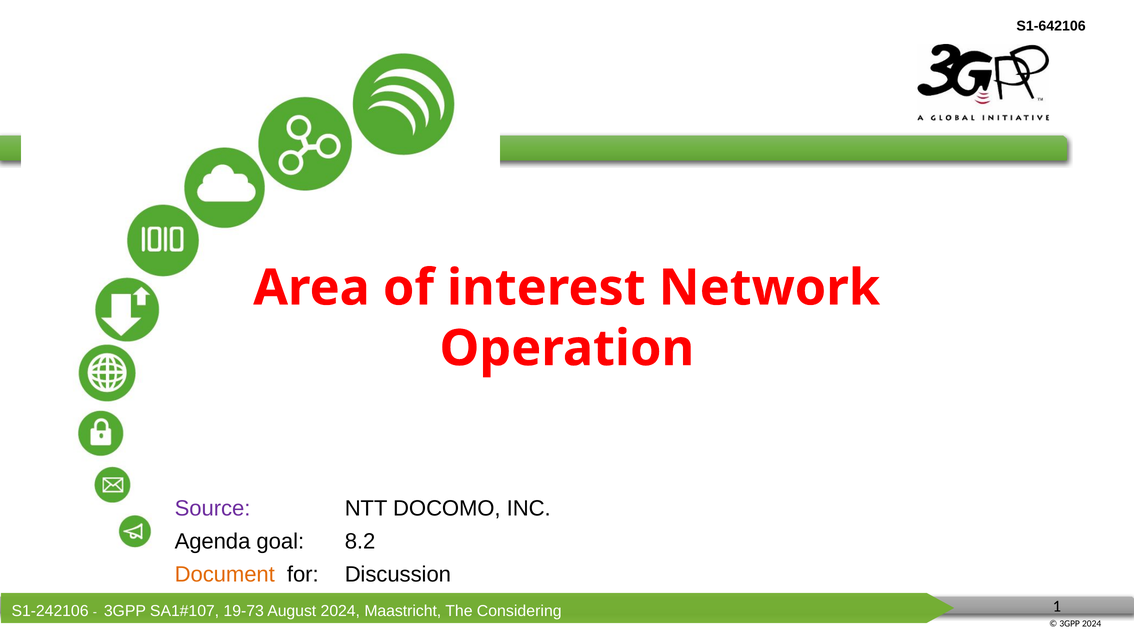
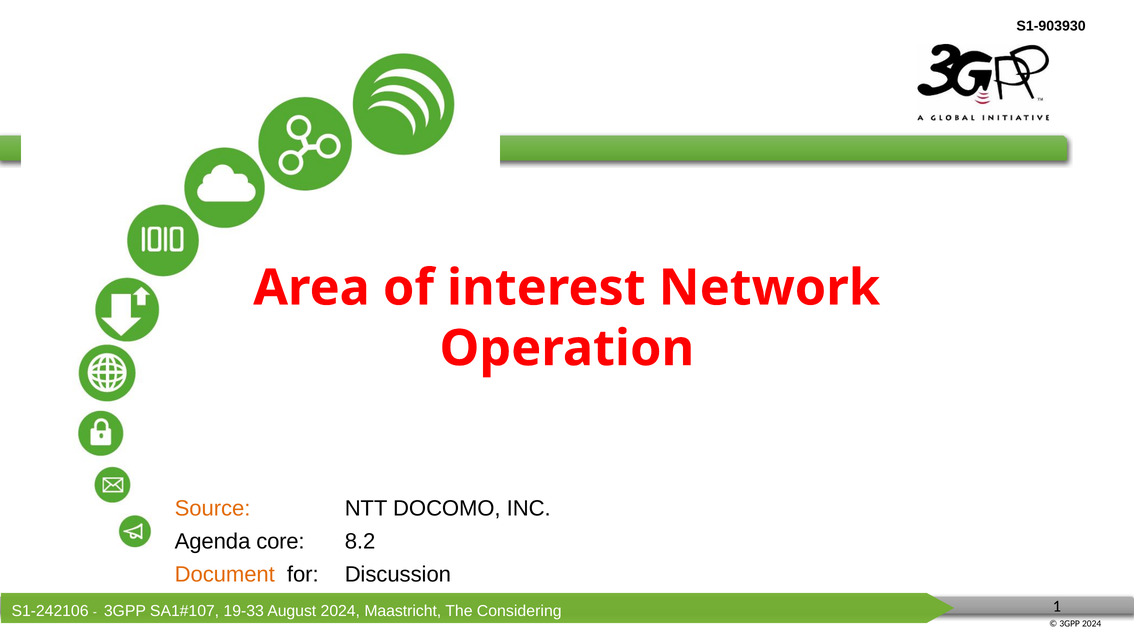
S1-642106: S1-642106 -> S1-903930 (1051, 26)
Source colour: purple -> orange (213, 509)
goal: goal -> core (280, 542)
19-73: 19-73 -> 19-33 (244, 611)
